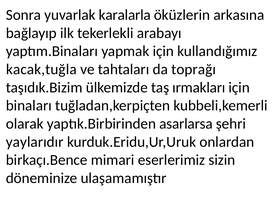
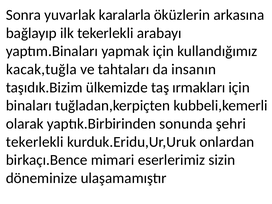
toprağı: toprağı -> insanın (194, 69)
asarlarsa: asarlarsa -> sonunda (186, 124)
yaylarıdır: yaylarıdır -> tekerlekli (35, 142)
